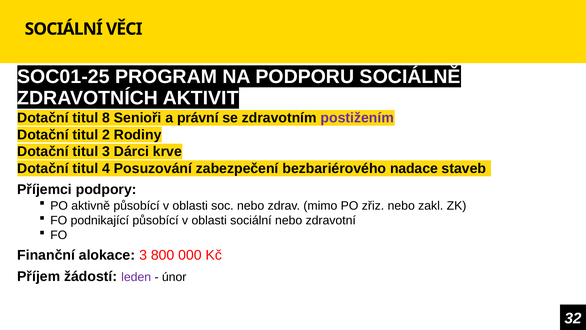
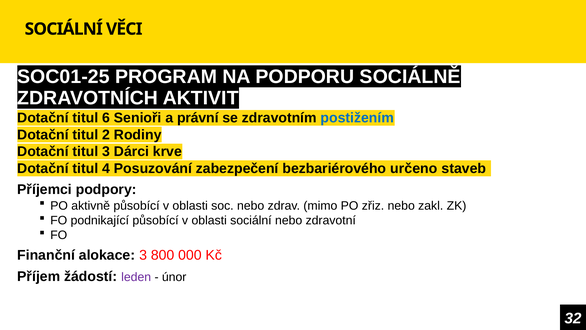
8: 8 -> 6 (106, 118)
postižením colour: purple -> blue (357, 118)
nadace: nadace -> určeno (414, 168)
